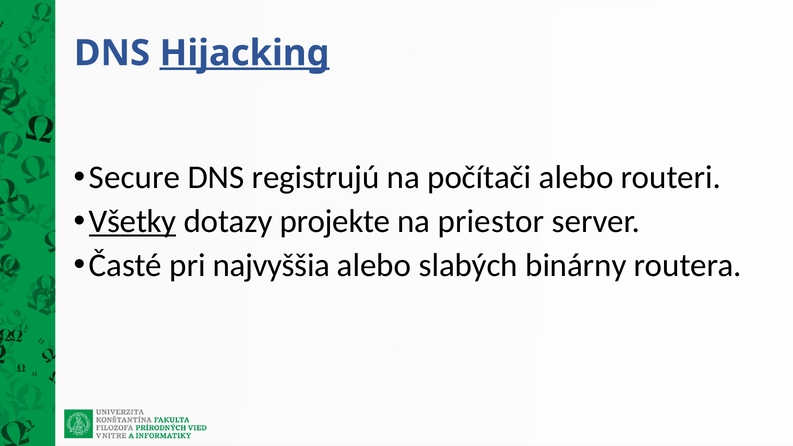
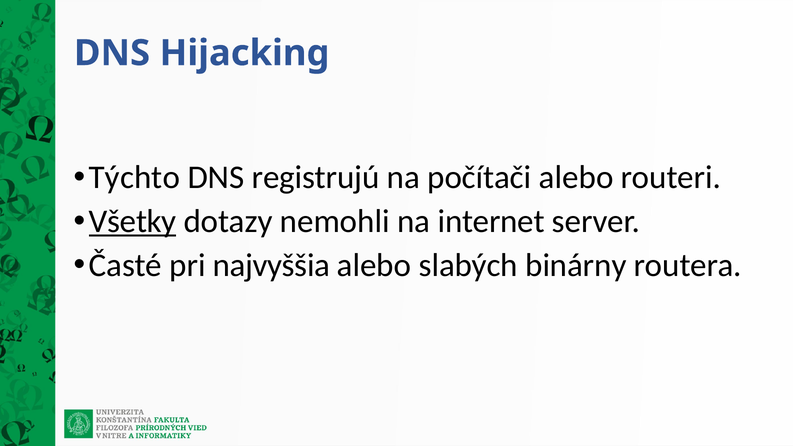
Hijacking underline: present -> none (245, 53)
Secure: Secure -> Týchto (134, 178)
projekte: projekte -> nemohli (335, 221)
priestor: priestor -> internet (491, 221)
